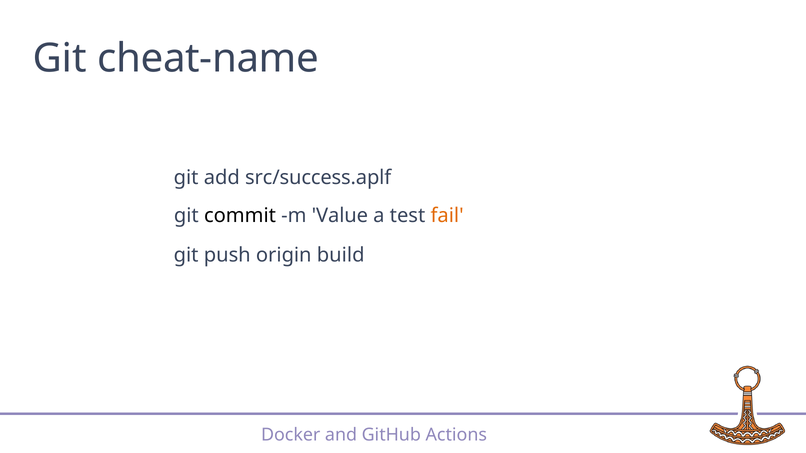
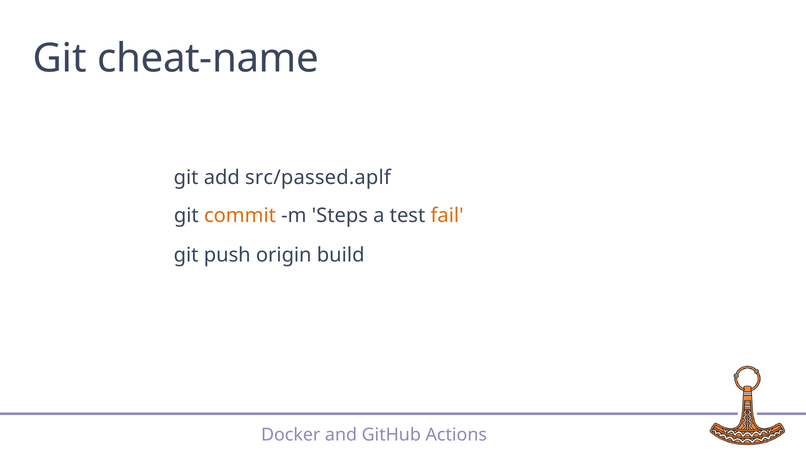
src/success.aplf: src/success.aplf -> src/passed.aplf (318, 178)
commit colour: black -> orange (240, 216)
Value: Value -> Steps (340, 216)
